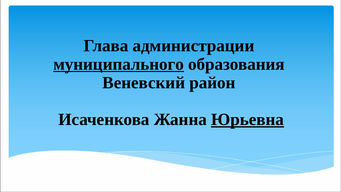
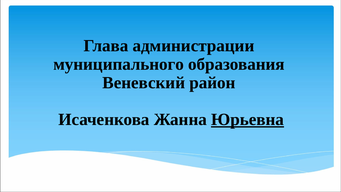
муниципального underline: present -> none (119, 64)
